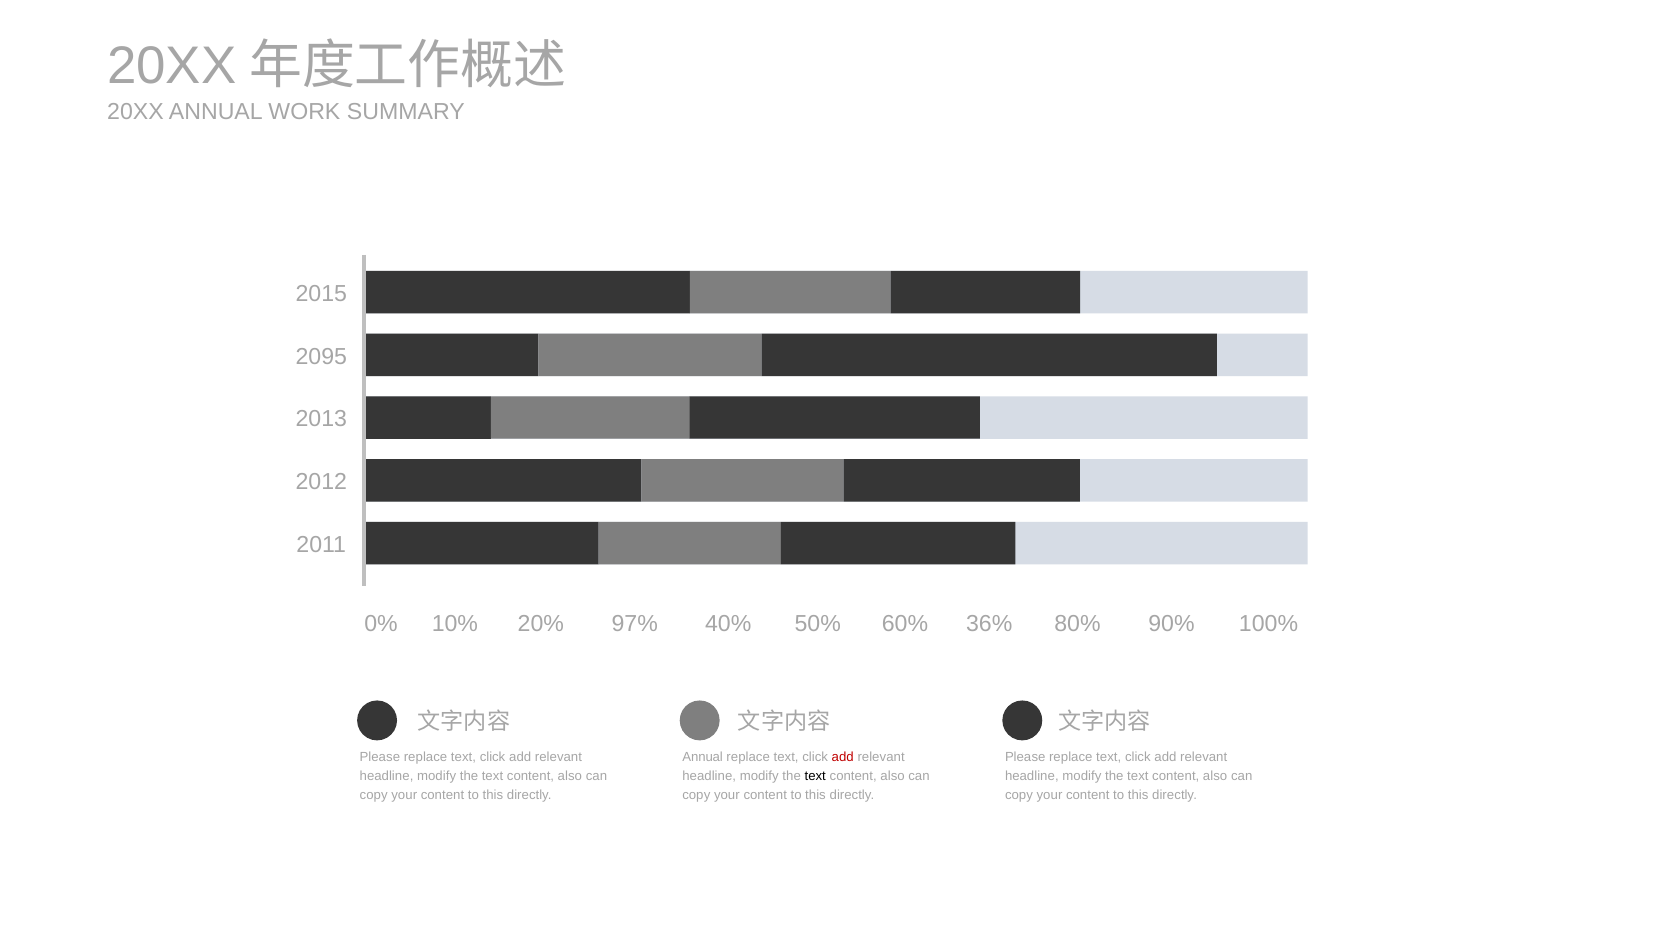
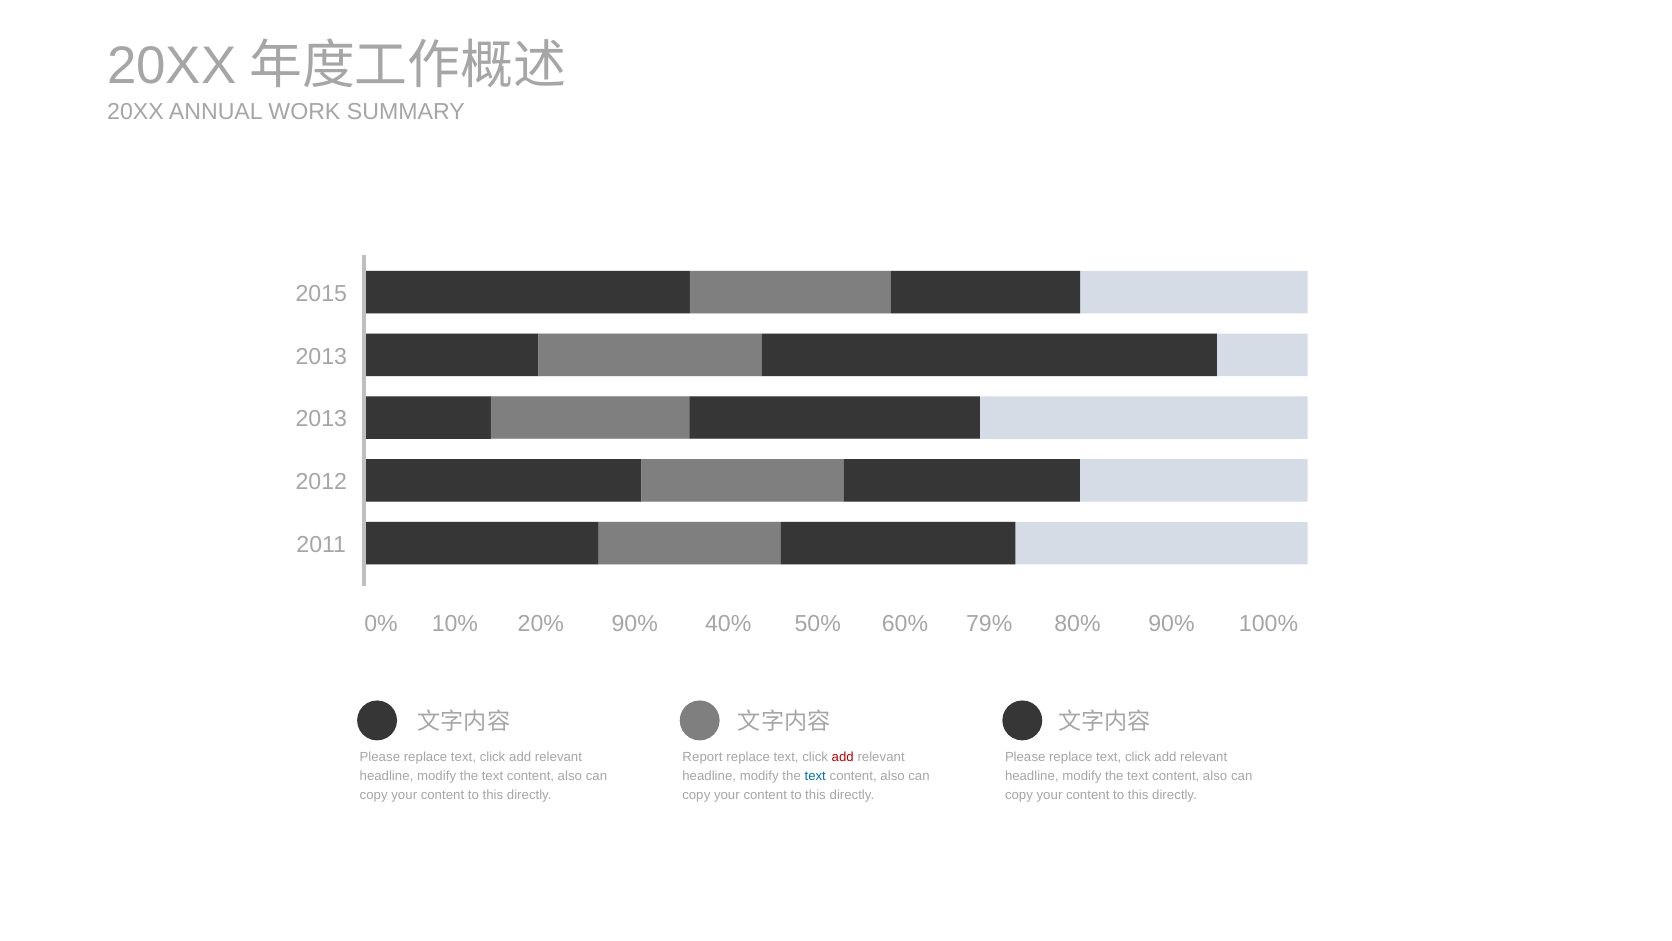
2095: 2095 -> 2013 (321, 356)
97%: 97% -> 90% (635, 623)
36%: 36% -> 79% (989, 623)
Annual: Annual -> Report (703, 757)
text colour: black -> blue (815, 776)
